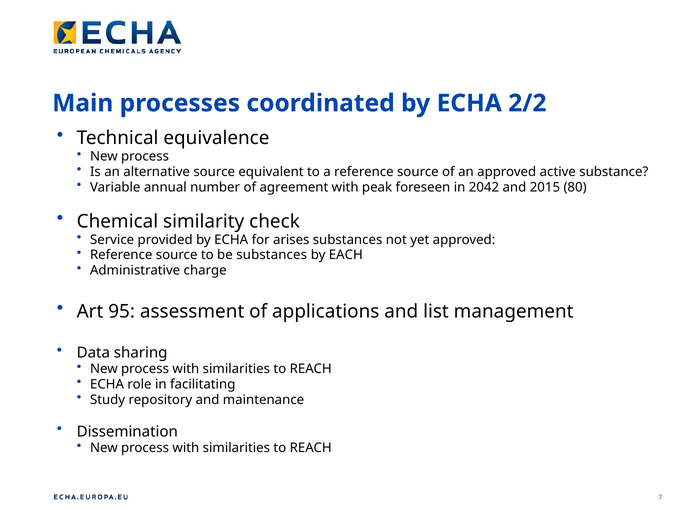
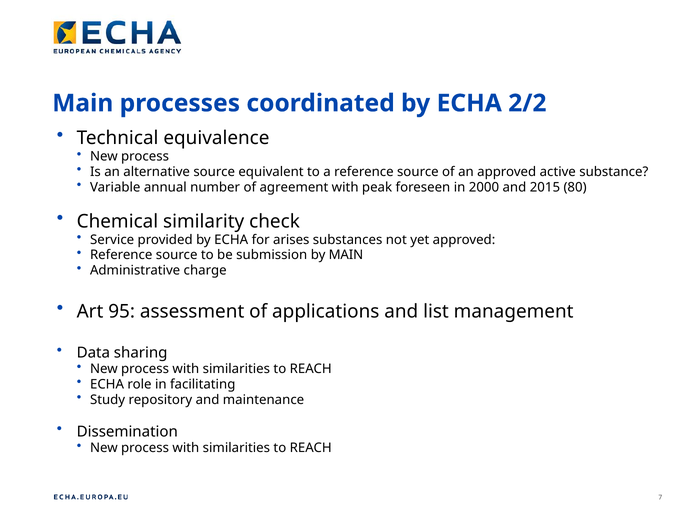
2042: 2042 -> 2000 (484, 187)
be substances: substances -> submission (272, 255)
by EACH: EACH -> MAIN (346, 255)
